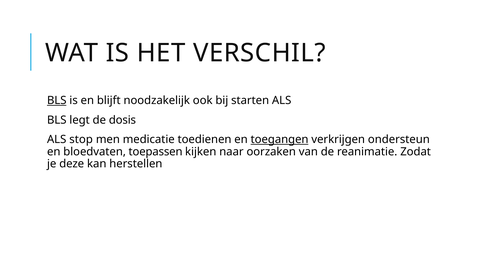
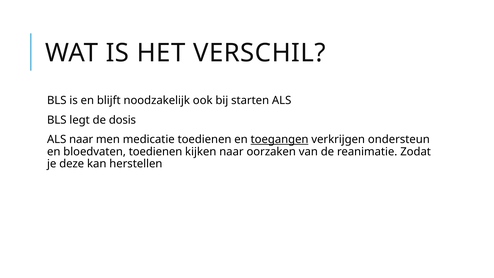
BLS underline: present -> none (57, 101)
ALS stop: stop -> naar (81, 139)
bloedvaten toepassen: toepassen -> toedienen (156, 152)
